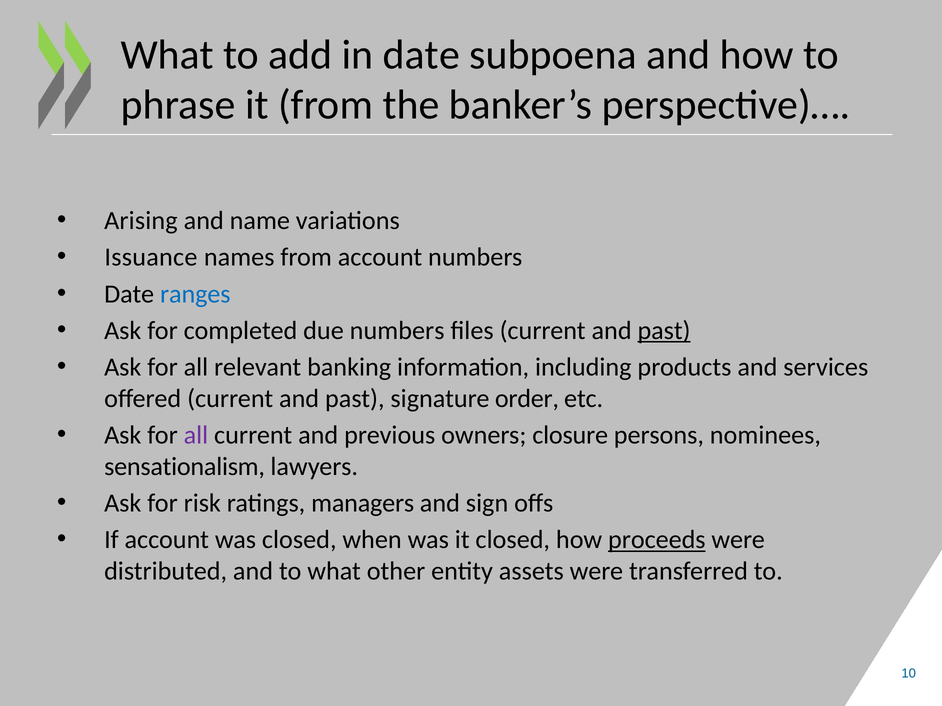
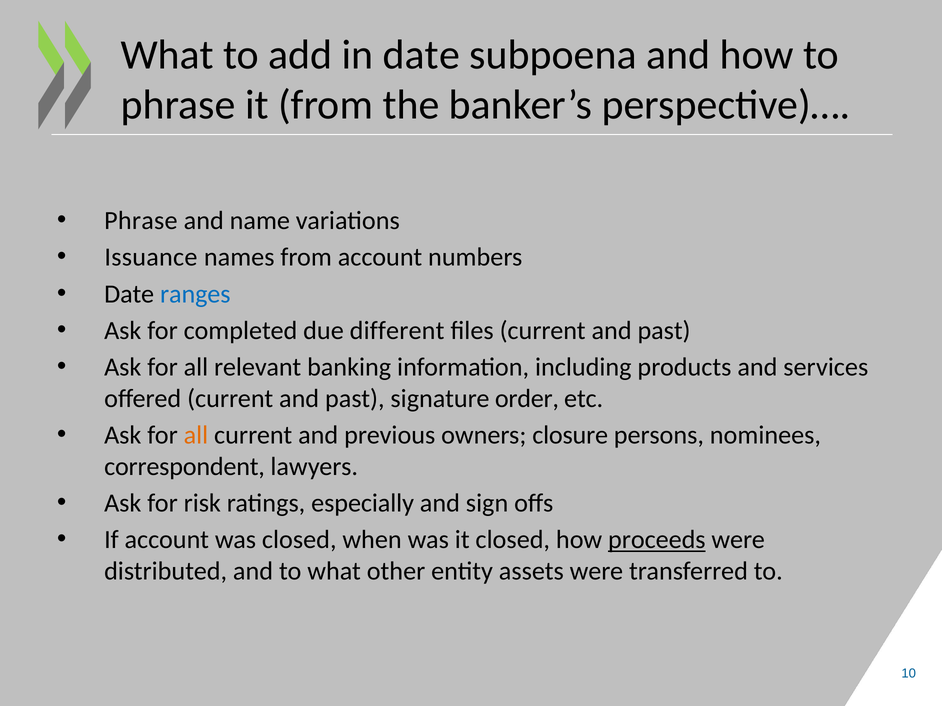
Arising: Arising -> Phrase (141, 221)
due numbers: numbers -> different (397, 331)
past underline: present -> none (664, 331)
all colour: purple -> orange (196, 435)
sensationalism: sensationalism -> correspondent (185, 467)
managers: managers -> especially (363, 504)
